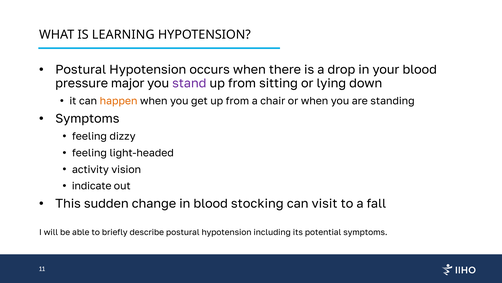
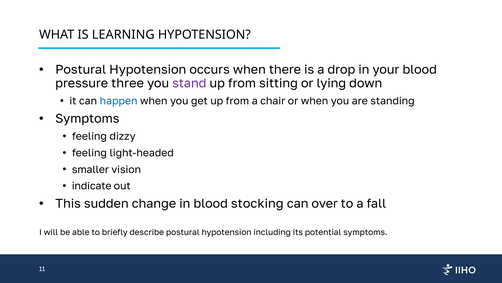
major: major -> three (128, 83)
happen colour: orange -> blue (119, 101)
activity: activity -> smaller (90, 169)
visit: visit -> over (325, 203)
